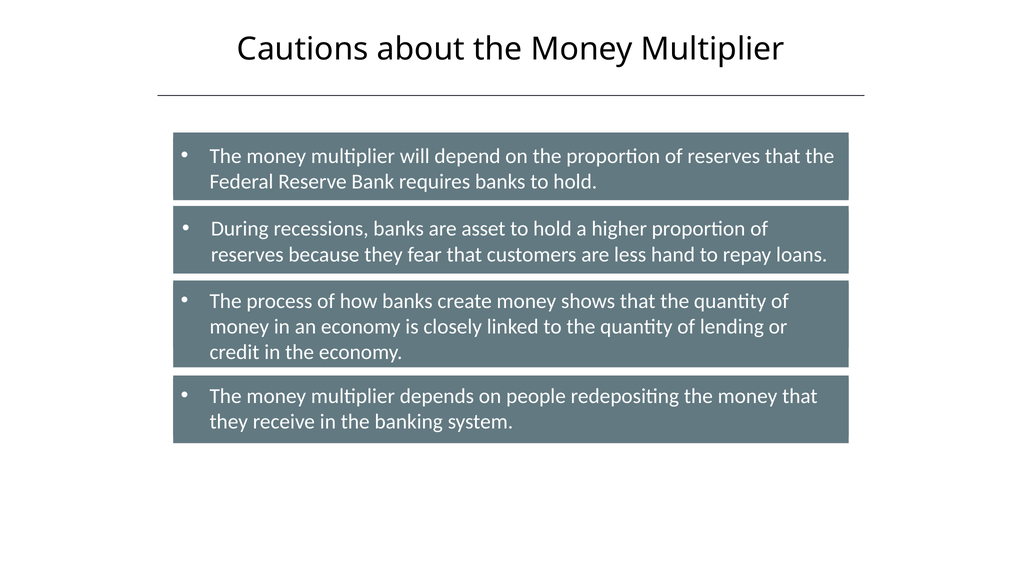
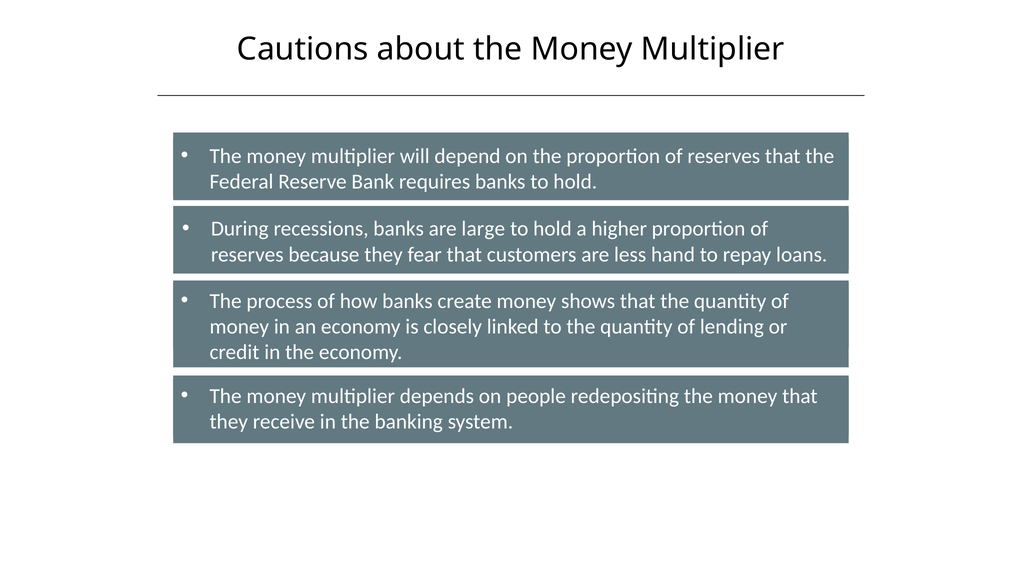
asset: asset -> large (483, 229)
